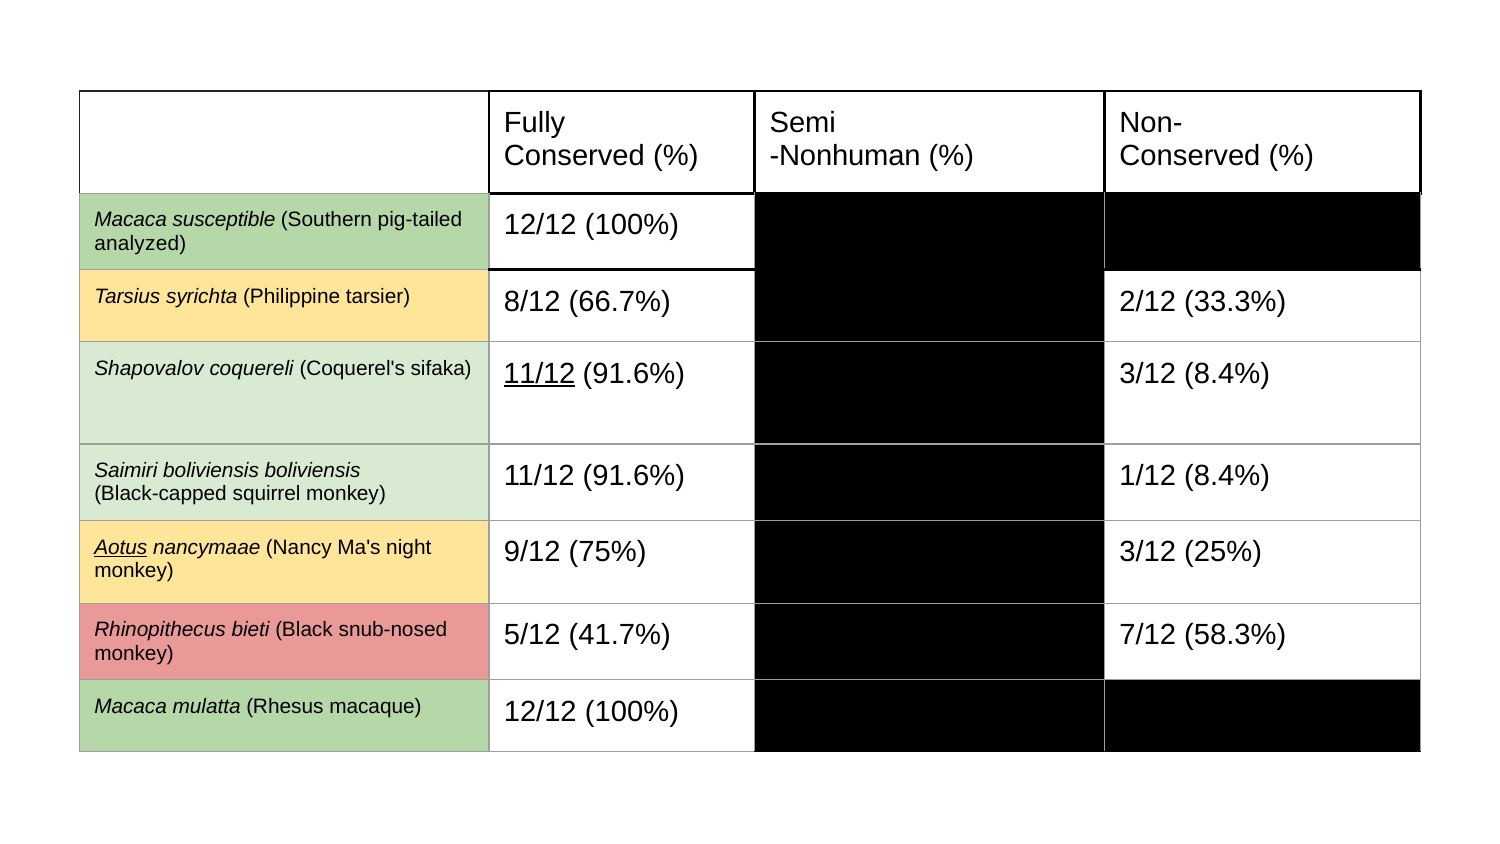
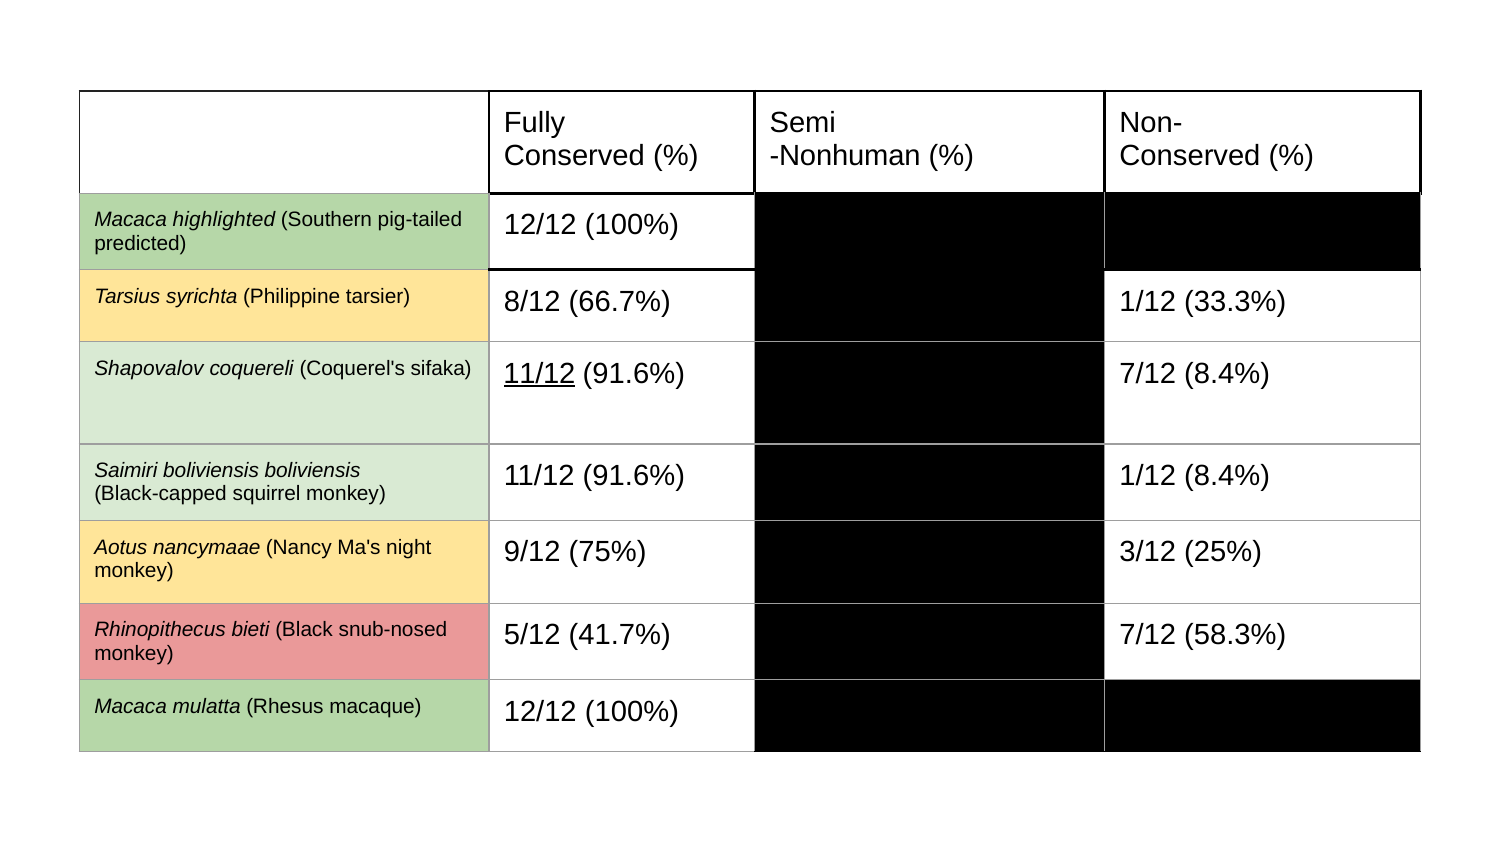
susceptible: susceptible -> highlighted (224, 220)
analyzed: analyzed -> predicted (140, 243)
66.7% 2/12: 2/12 -> 1/12 (1148, 301)
91.6% 3/12: 3/12 -> 7/12 (1148, 373)
Aotus underline: present -> none (121, 547)
